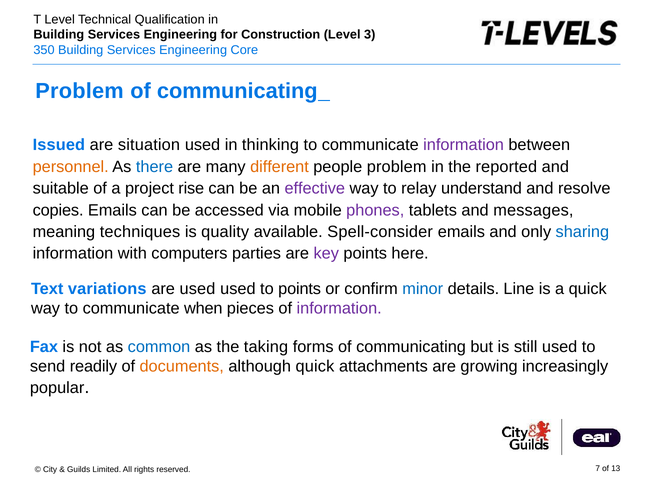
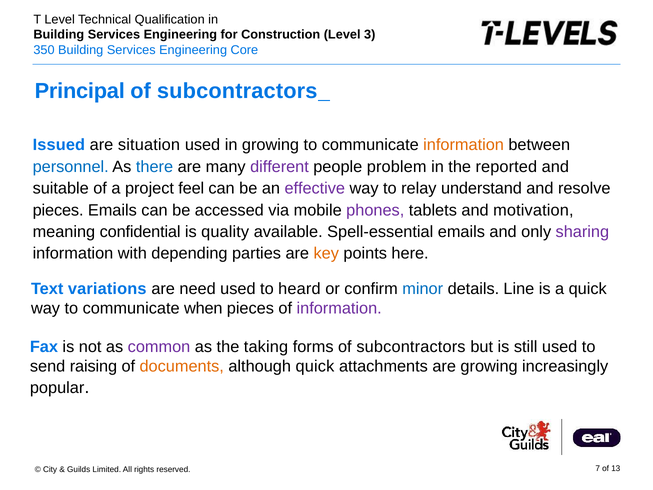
Problem: Problem -> Principal (80, 91)
communicating: communicating -> subcontractors (237, 91)
in thinking: thinking -> growing (271, 145)
information colour: purple -> orange (464, 145)
personnel colour: orange -> blue (71, 167)
different colour: orange -> purple (279, 167)
rise: rise -> feel (191, 188)
copies: copies -> pieces (58, 210)
messages: messages -> motivation (533, 210)
techniques: techniques -> confidential (140, 232)
Spell-consider: Spell-consider -> Spell-essential (380, 232)
sharing colour: blue -> purple (582, 232)
computers: computers -> depending (189, 253)
key colour: purple -> orange (326, 253)
are used: used -> need (198, 289)
to points: points -> heard (299, 289)
common colour: blue -> purple (159, 347)
forms of communicating: communicating -> subcontractors (411, 347)
readily: readily -> raising (93, 366)
